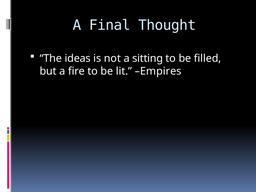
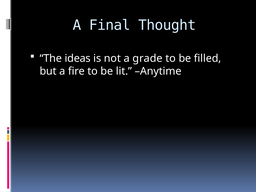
sitting: sitting -> grade (148, 58)
Empires: Empires -> Anytime (158, 71)
